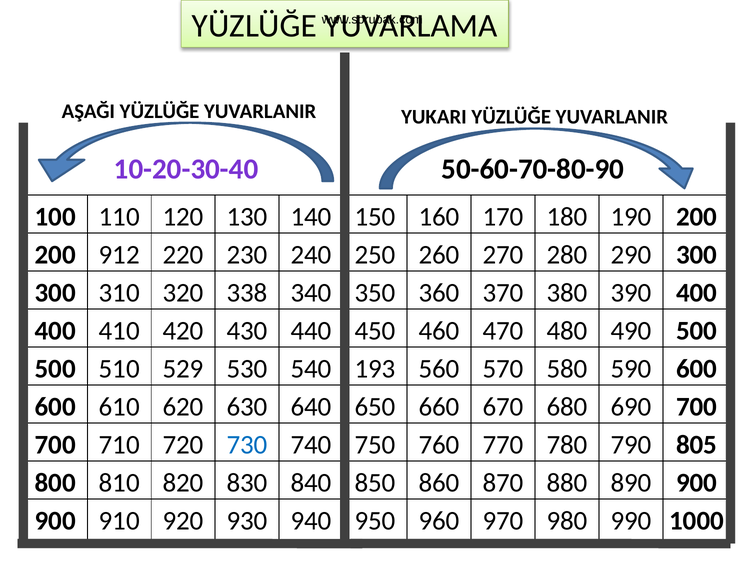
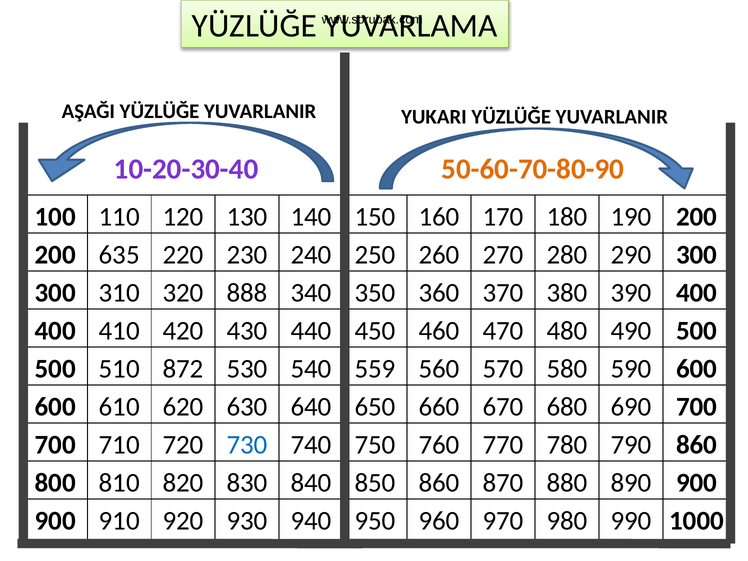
50-60-70-80-90 colour: black -> orange (533, 169)
912: 912 -> 635 (119, 255)
338: 338 -> 888 (247, 293)
529: 529 -> 872 (183, 369)
193: 193 -> 559 (375, 369)
790 805: 805 -> 860 (697, 445)
